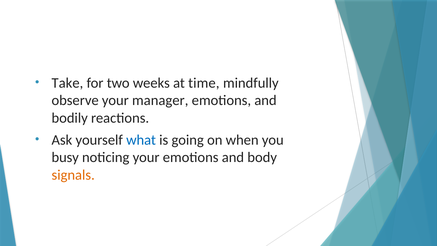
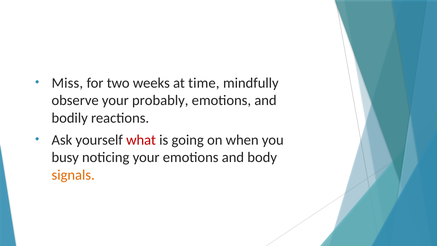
Take: Take -> Miss (67, 83)
manager: manager -> probably (160, 100)
what colour: blue -> red (141, 140)
